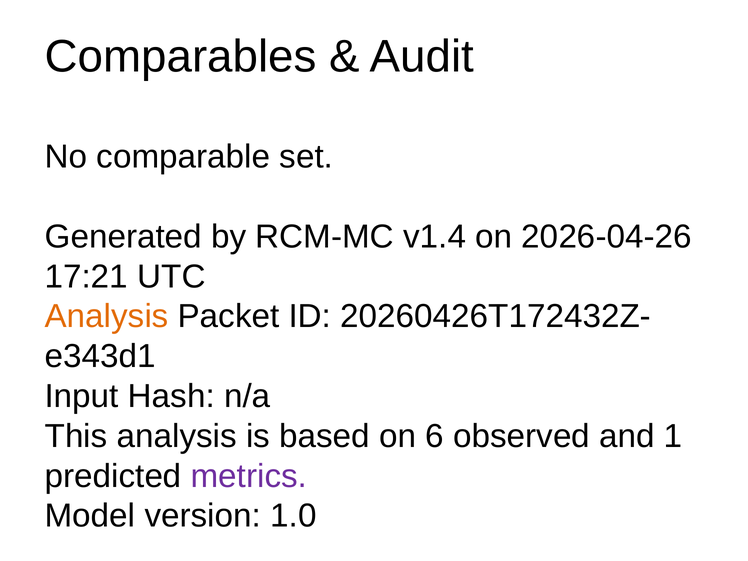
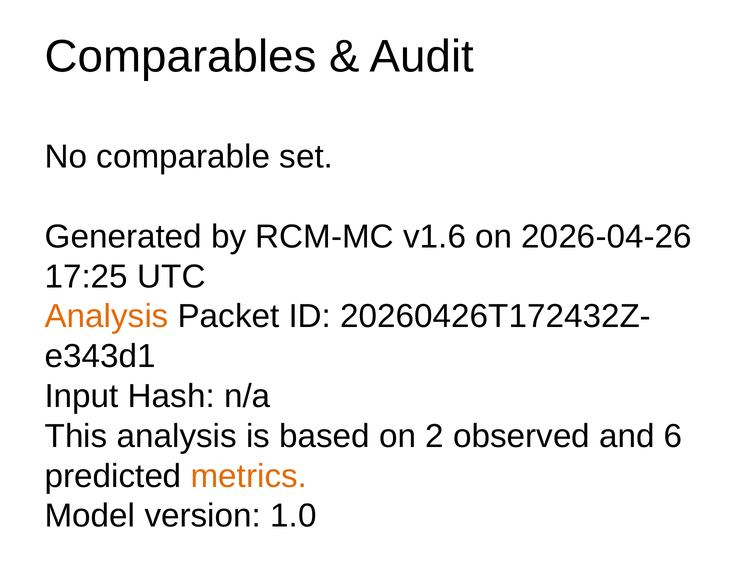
v1.4: v1.4 -> v1.6 (435, 237)
17:21: 17:21 -> 17:25 (86, 277)
6: 6 -> 2 (435, 436)
1: 1 -> 6 (673, 436)
metrics colour: purple -> orange (249, 476)
